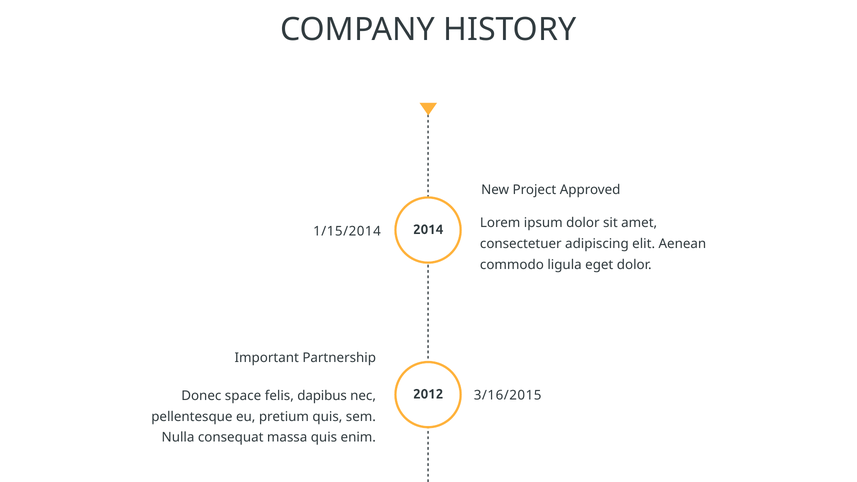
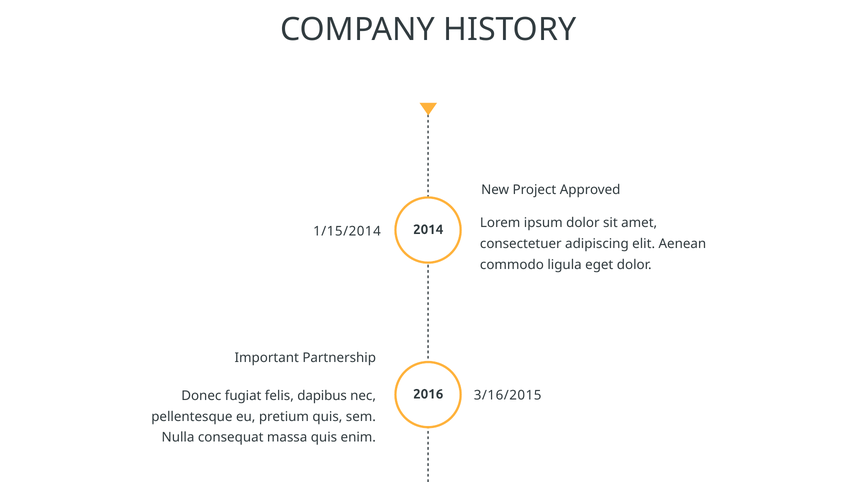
2012: 2012 -> 2016 (428, 394)
space: space -> fugiat (243, 396)
